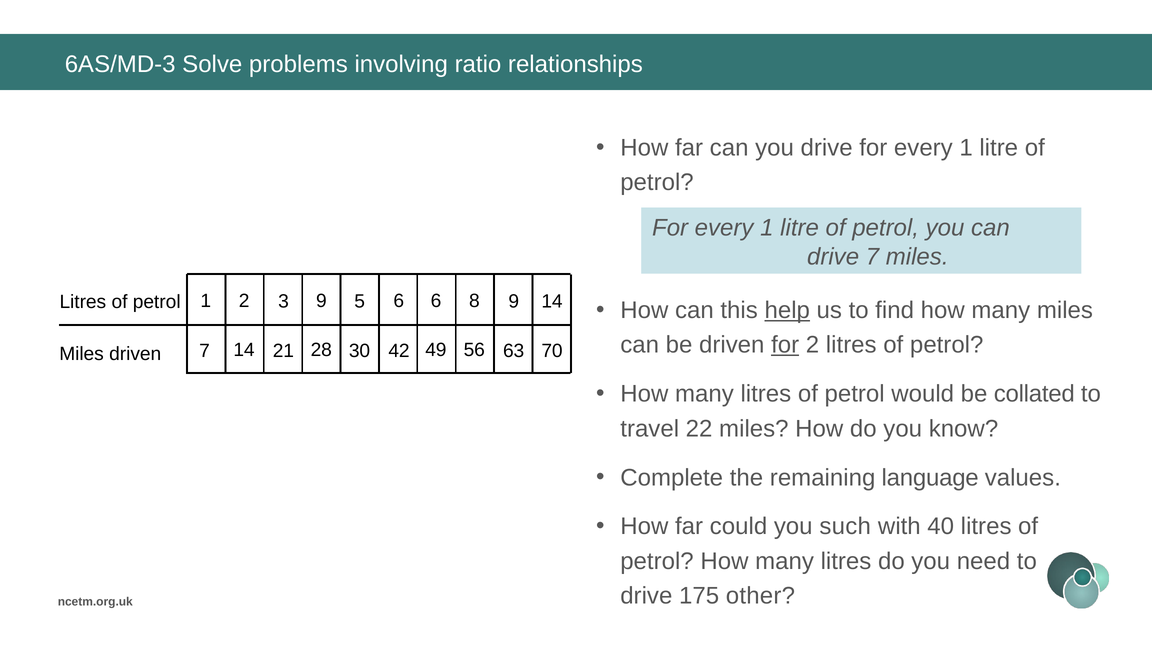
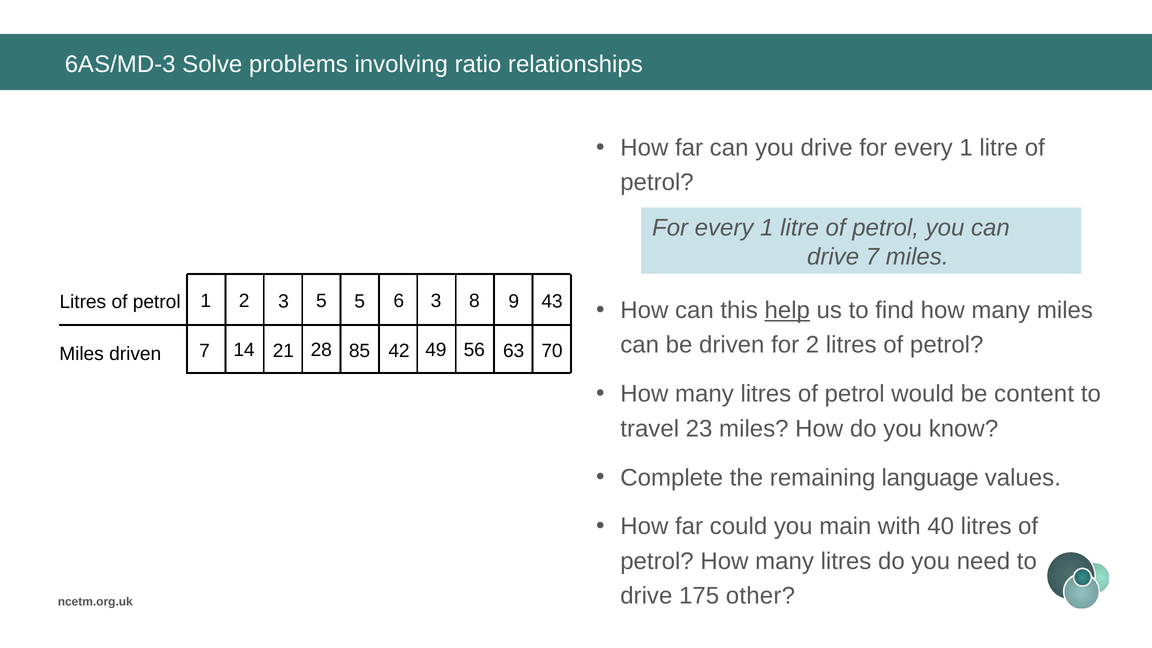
2 9: 9 -> 5 (321, 301)
6 6: 6 -> 3 (436, 301)
9 14: 14 -> 43 (552, 301)
for underline: present -> none (785, 345)
30: 30 -> 85 (360, 351)
collated: collated -> content (1034, 394)
22: 22 -> 23 (699, 429)
such: such -> main (845, 527)
